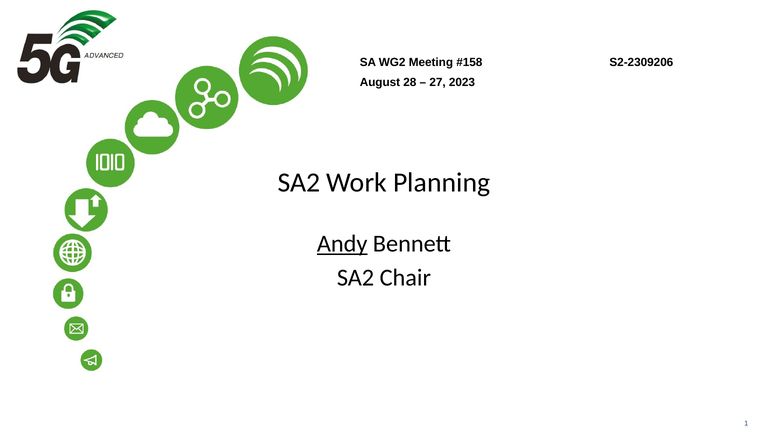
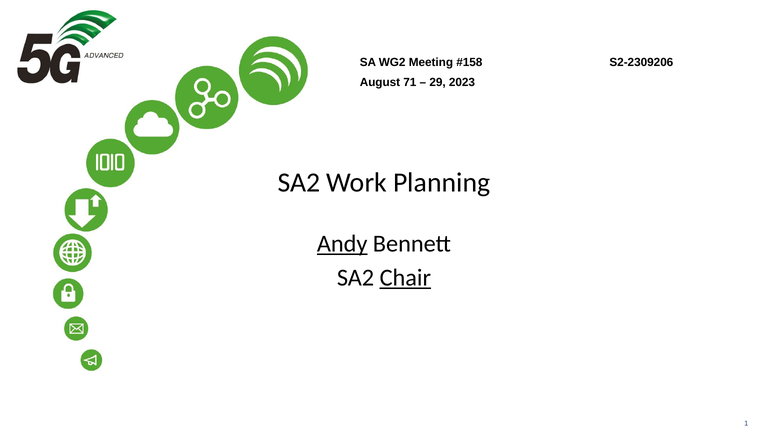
28: 28 -> 71 (410, 82)
27: 27 -> 29 (438, 82)
Chair underline: none -> present (405, 278)
